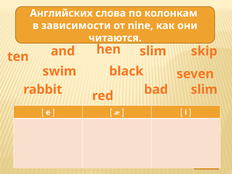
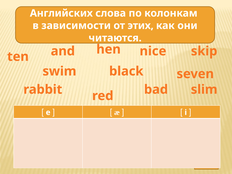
nine: nine -> этих (141, 26)
slim: slim -> nice (153, 51)
